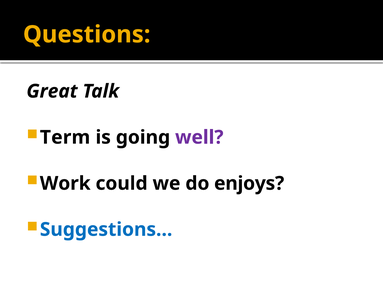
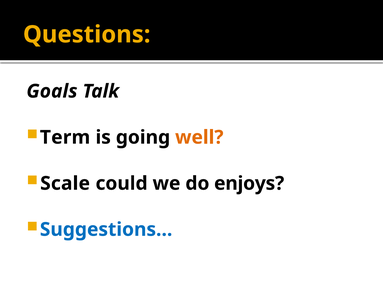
Great: Great -> Goals (52, 91)
well colour: purple -> orange (199, 137)
Work: Work -> Scale (65, 183)
